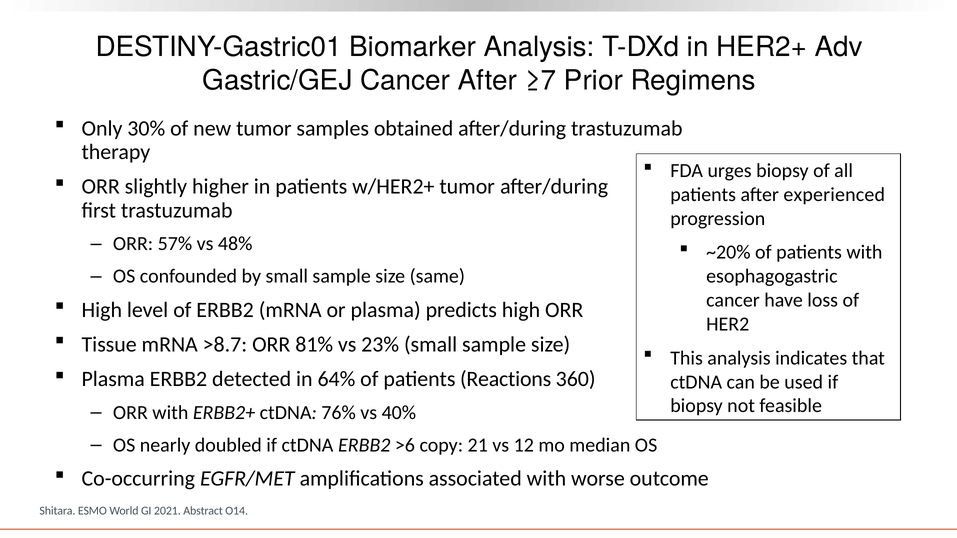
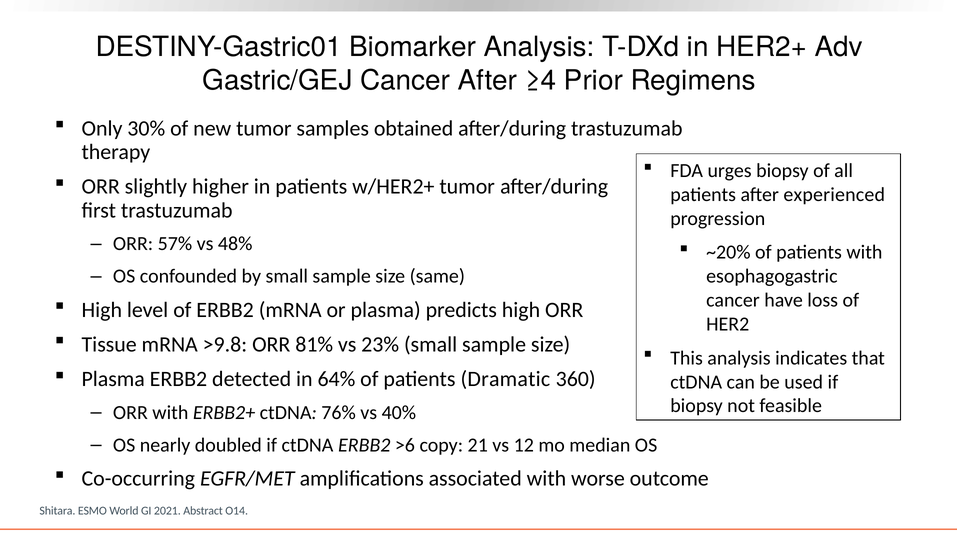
≥7: ≥7 -> ≥4 (540, 81)
>8.7: >8.7 -> >9.8 (225, 345)
Reactions: Reactions -> Dramatic (505, 379)
